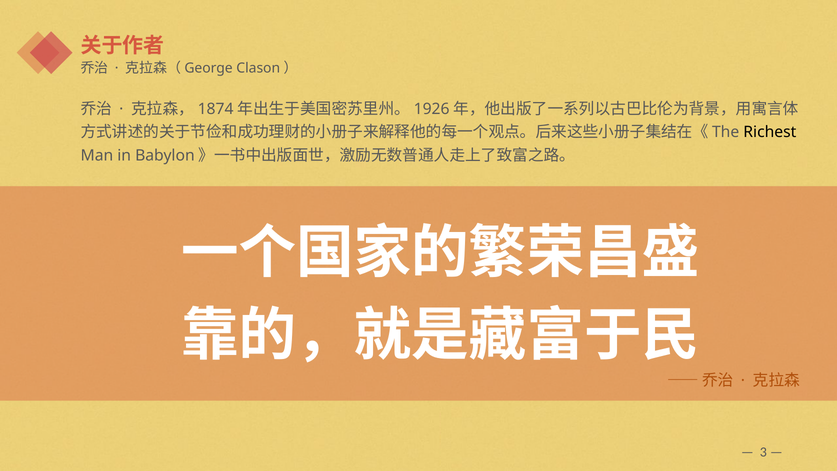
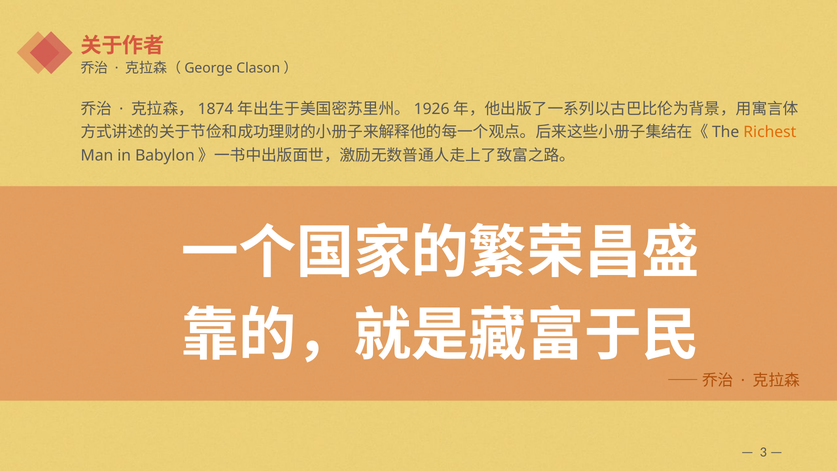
Richest colour: black -> orange (770, 132)
